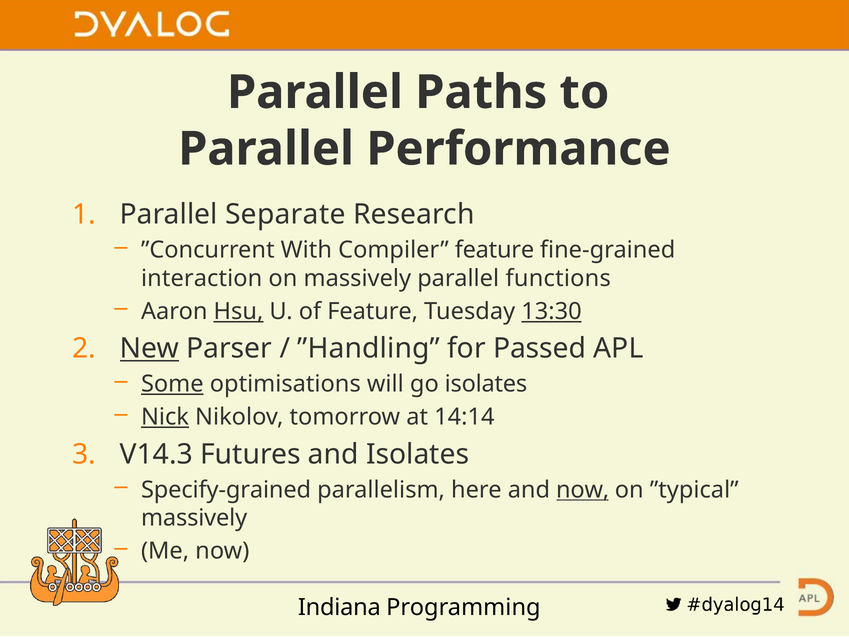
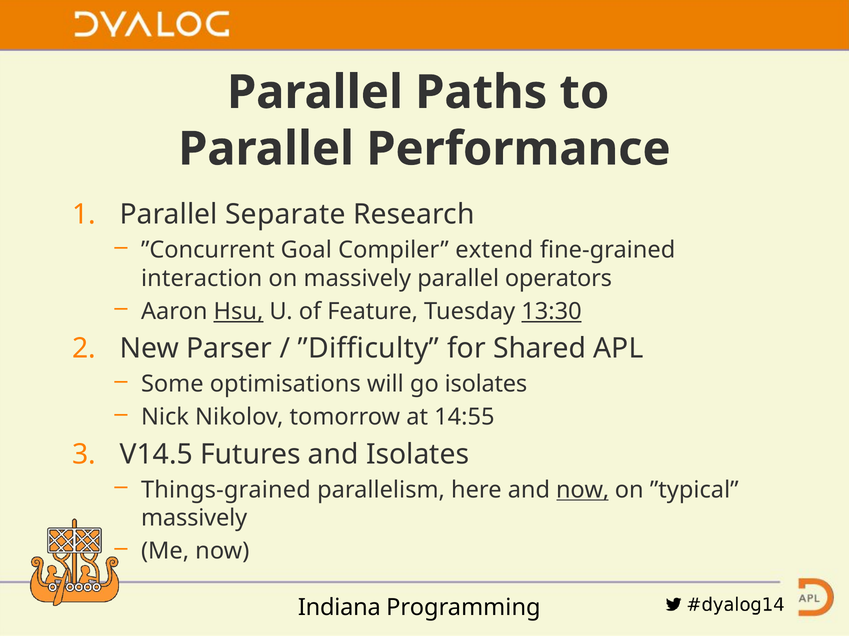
With: With -> Goal (306, 250)
Compiler feature: feature -> extend (494, 250)
functions: functions -> operators (558, 278)
New underline: present -> none (149, 348)
”Handling: ”Handling -> ”Difficulty (369, 348)
Passed: Passed -> Shared (540, 348)
Some underline: present -> none (172, 384)
Nick underline: present -> none (165, 417)
14:14: 14:14 -> 14:55 (464, 417)
V14.3: V14.3 -> V14.5 (156, 454)
Specify-grained: Specify-grained -> Things-grained (226, 490)
